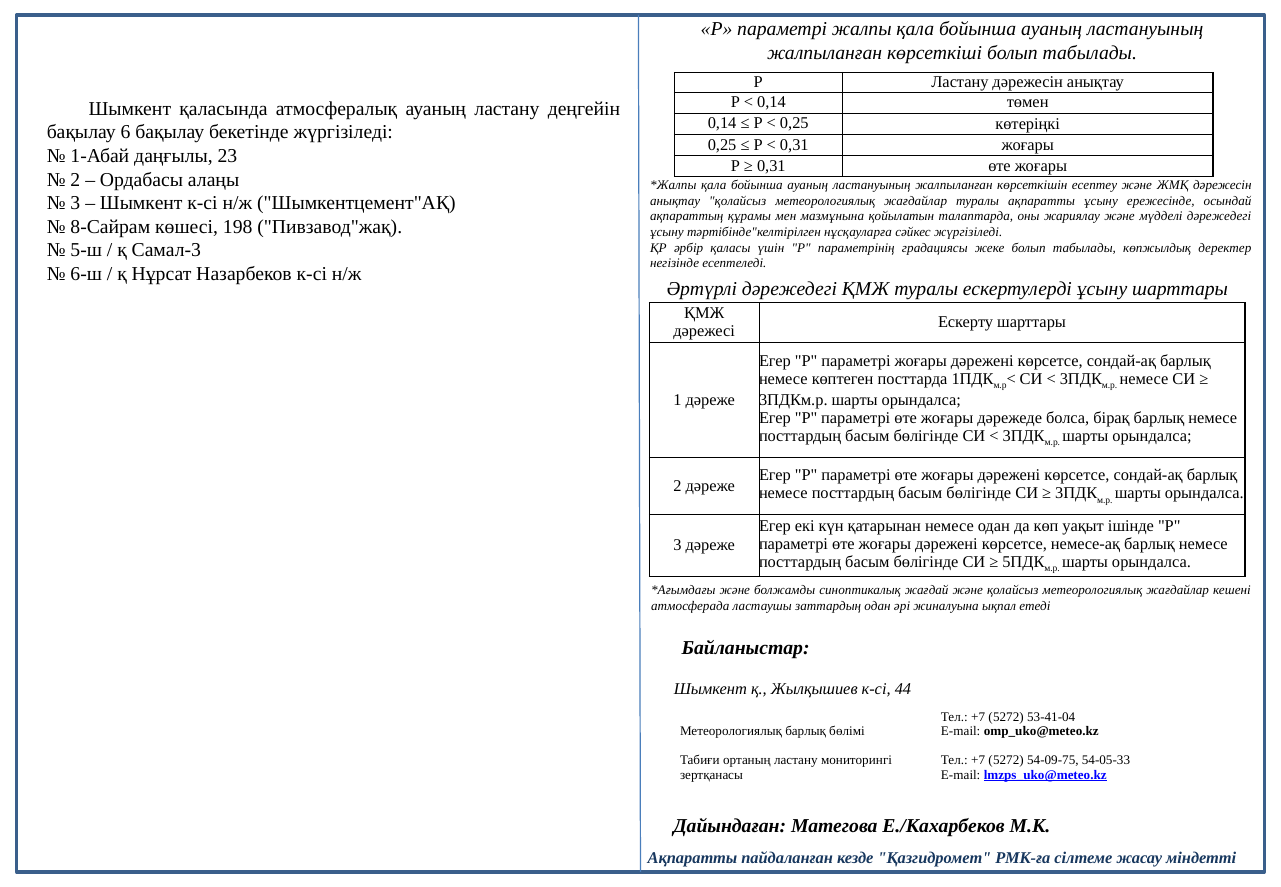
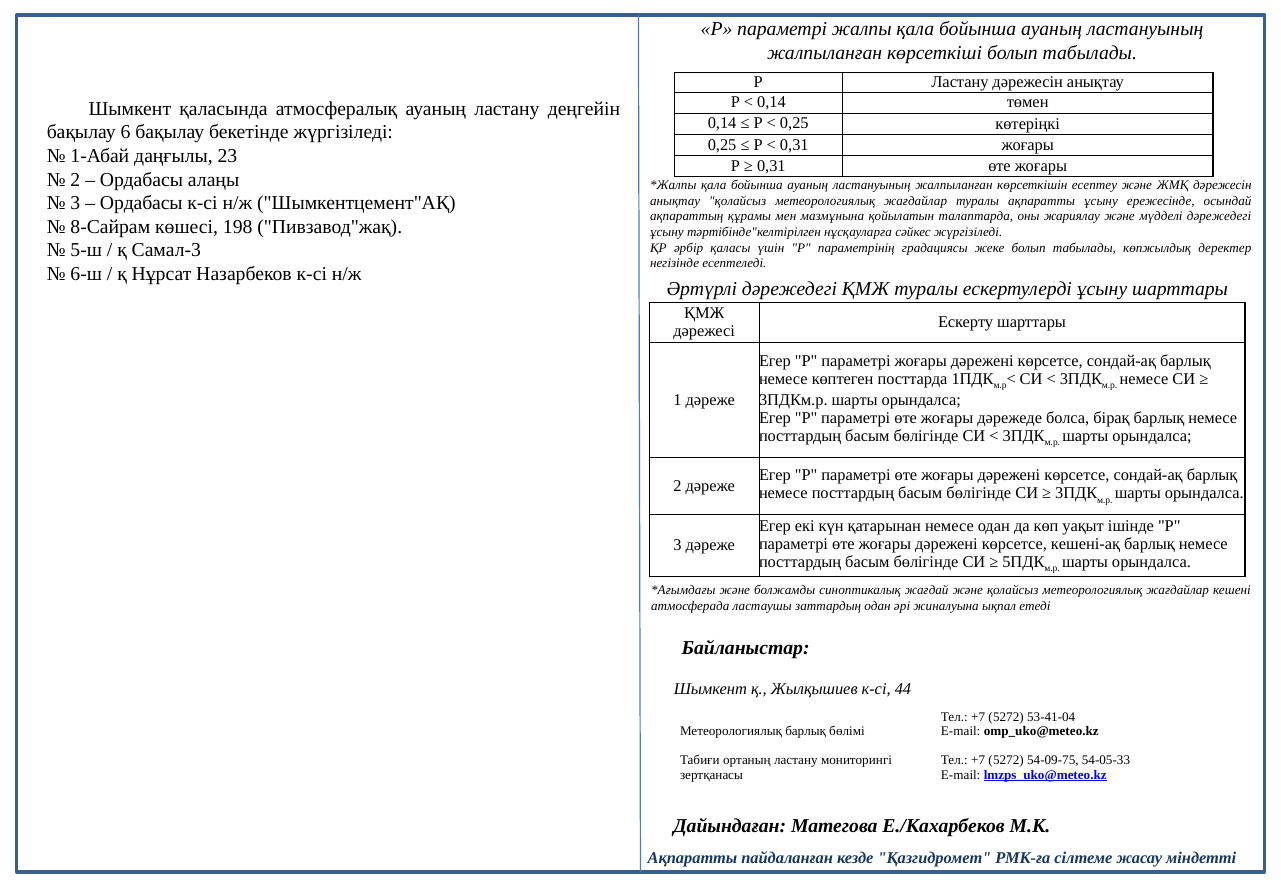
Шымкент: Шымкент -> Ордабасы (141, 203)
немесе-ақ: немесе-ақ -> кешені-ақ (1086, 544)
